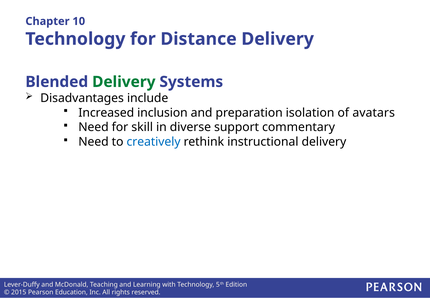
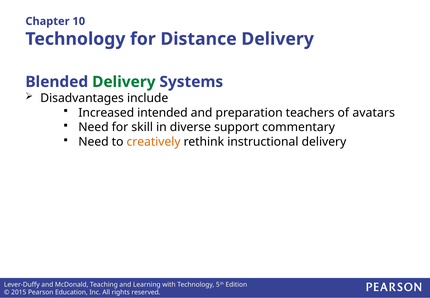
inclusion: inclusion -> intended (162, 113)
isolation: isolation -> teachers (310, 113)
creatively colour: blue -> orange (154, 142)
